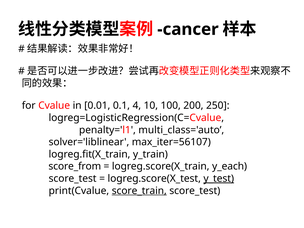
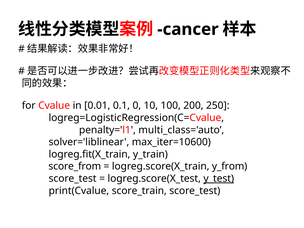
4: 4 -> 0 (137, 106)
max_iter=56107: max_iter=56107 -> max_iter=10600 (171, 142)
y_each: y_each -> y_from (230, 166)
score_train underline: present -> none (139, 191)
